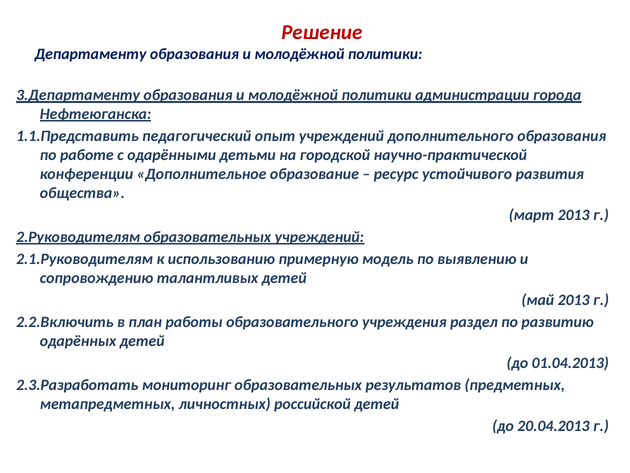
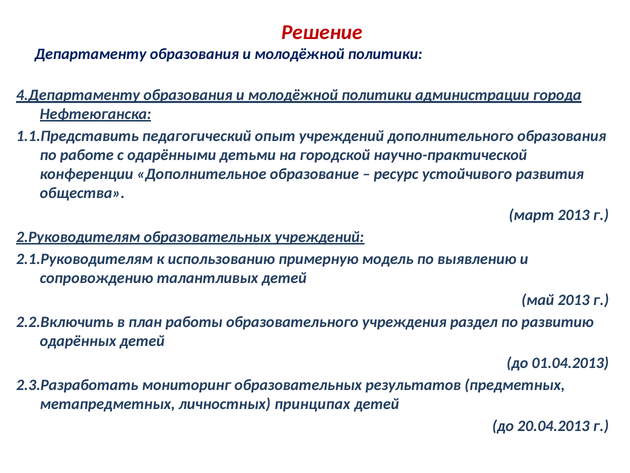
3.Департаменту: 3.Департаменту -> 4.Департаменту (78, 95)
российской: российской -> принципах (312, 404)
